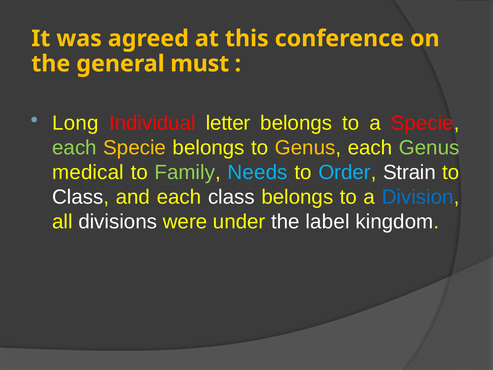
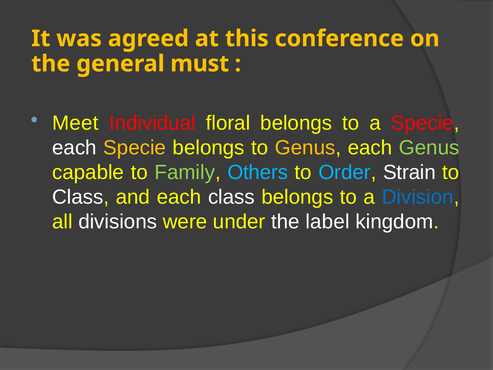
Long: Long -> Meet (75, 123)
letter: letter -> floral (228, 123)
each colour: light green -> white (74, 148)
medical: medical -> capable (88, 172)
Needs: Needs -> Others (258, 172)
